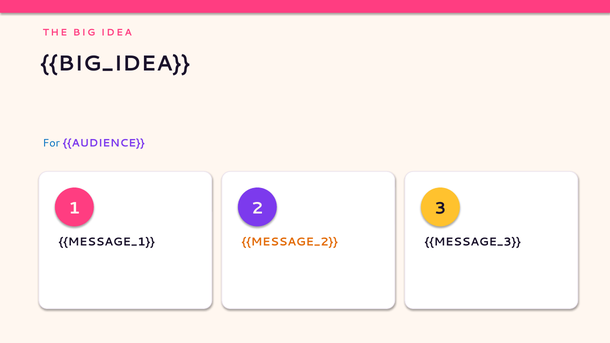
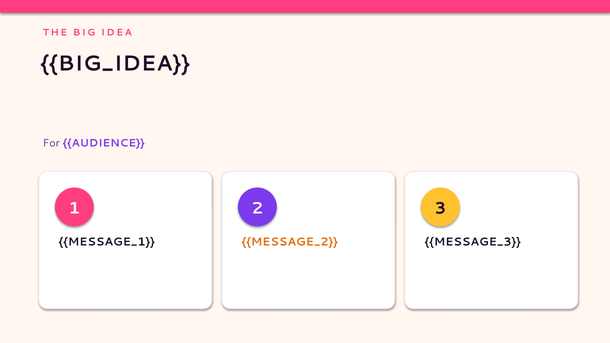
For colour: blue -> purple (51, 143)
